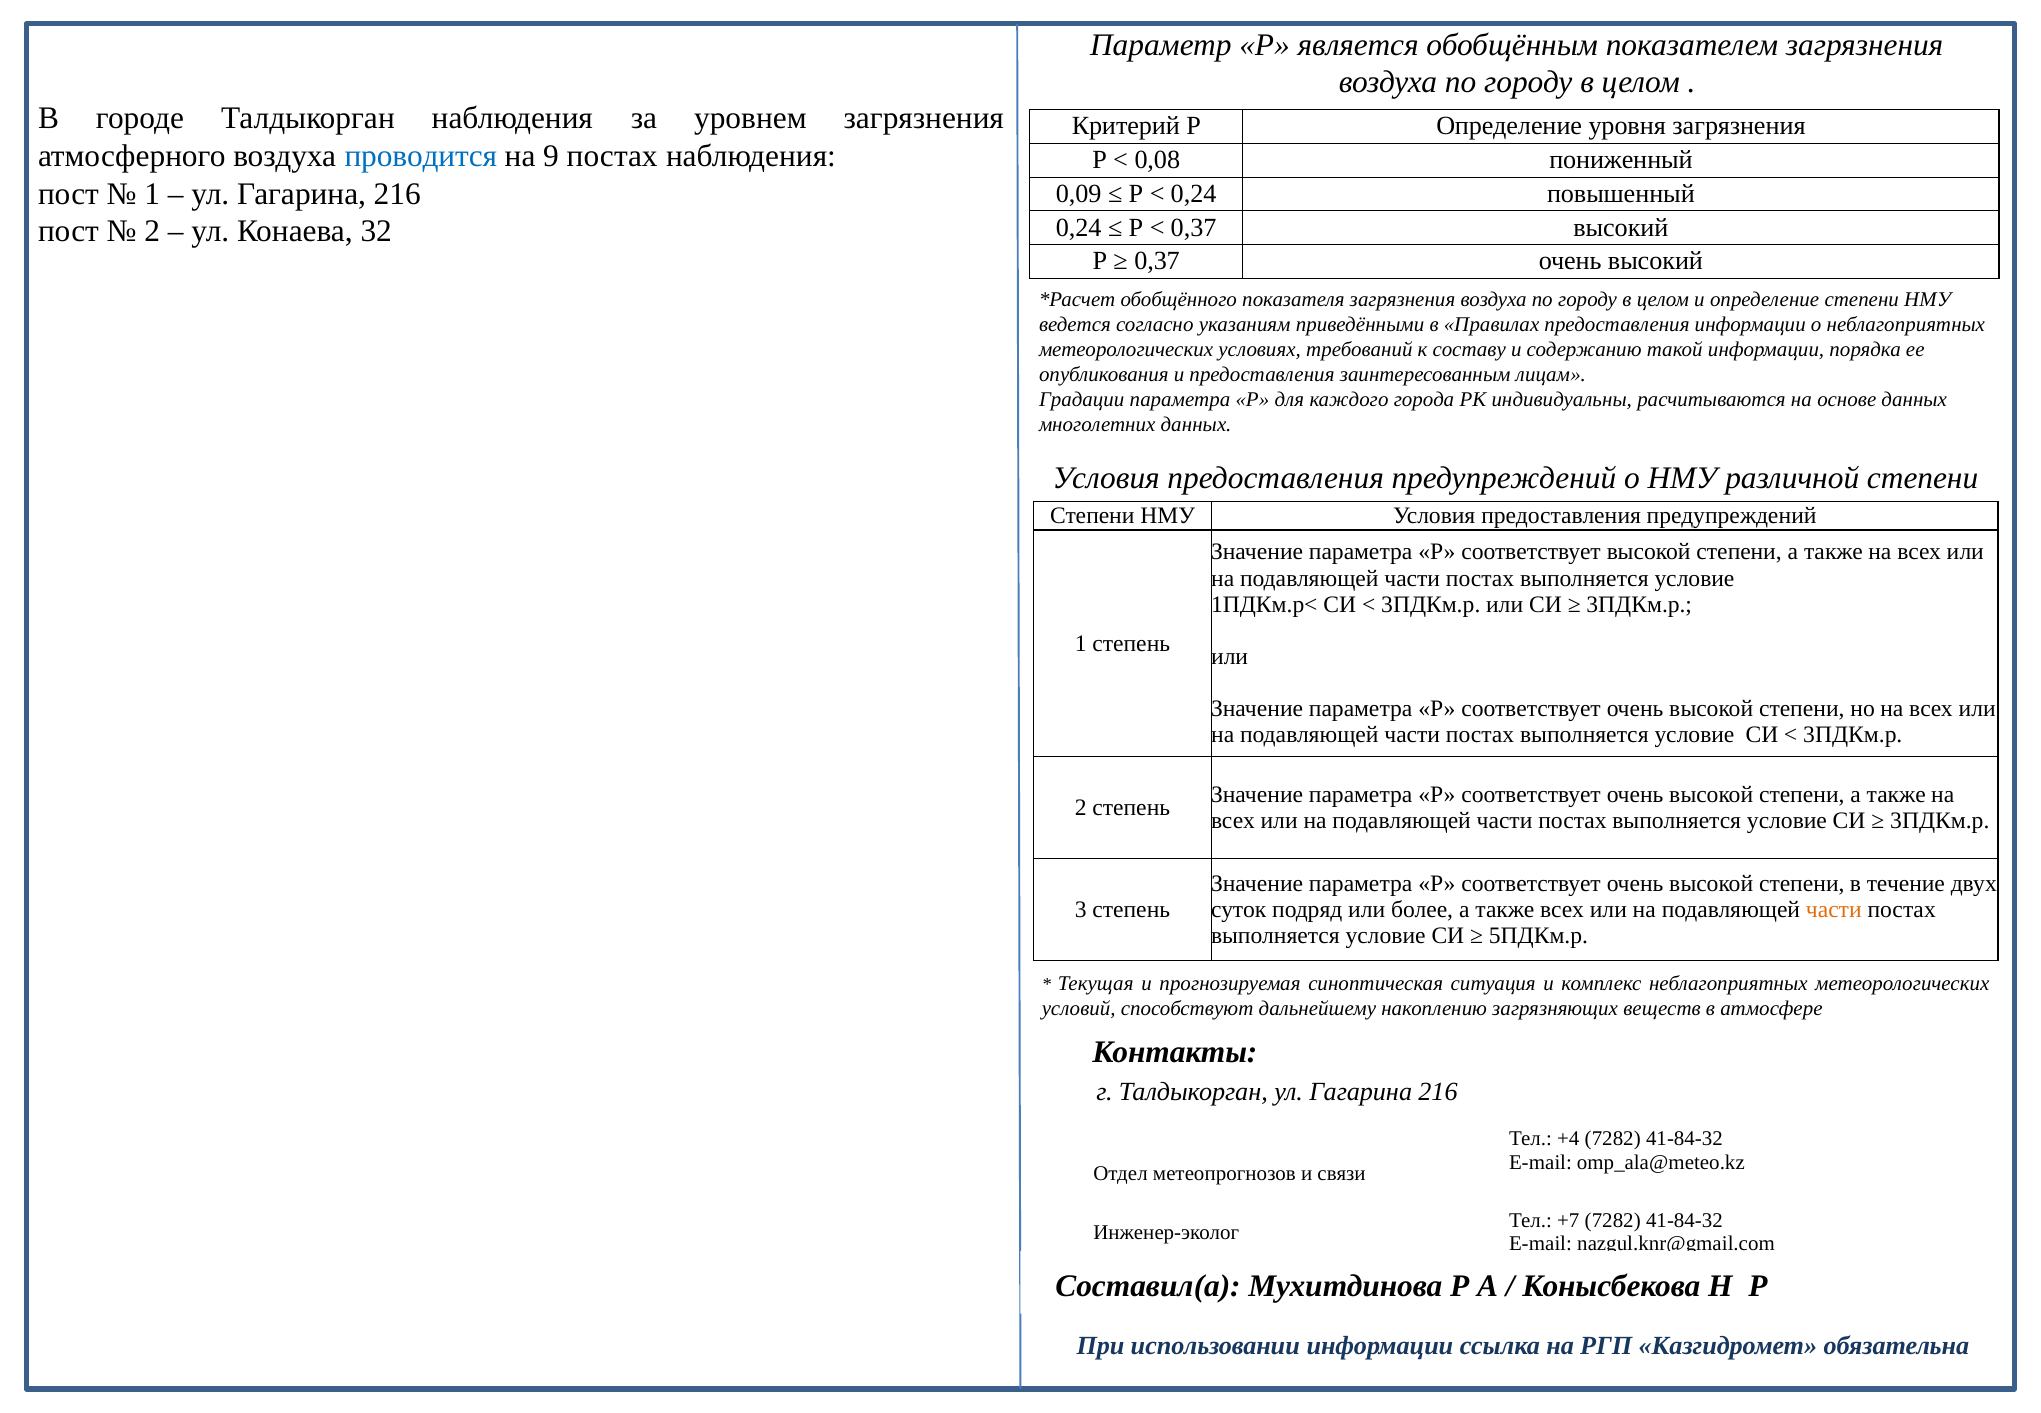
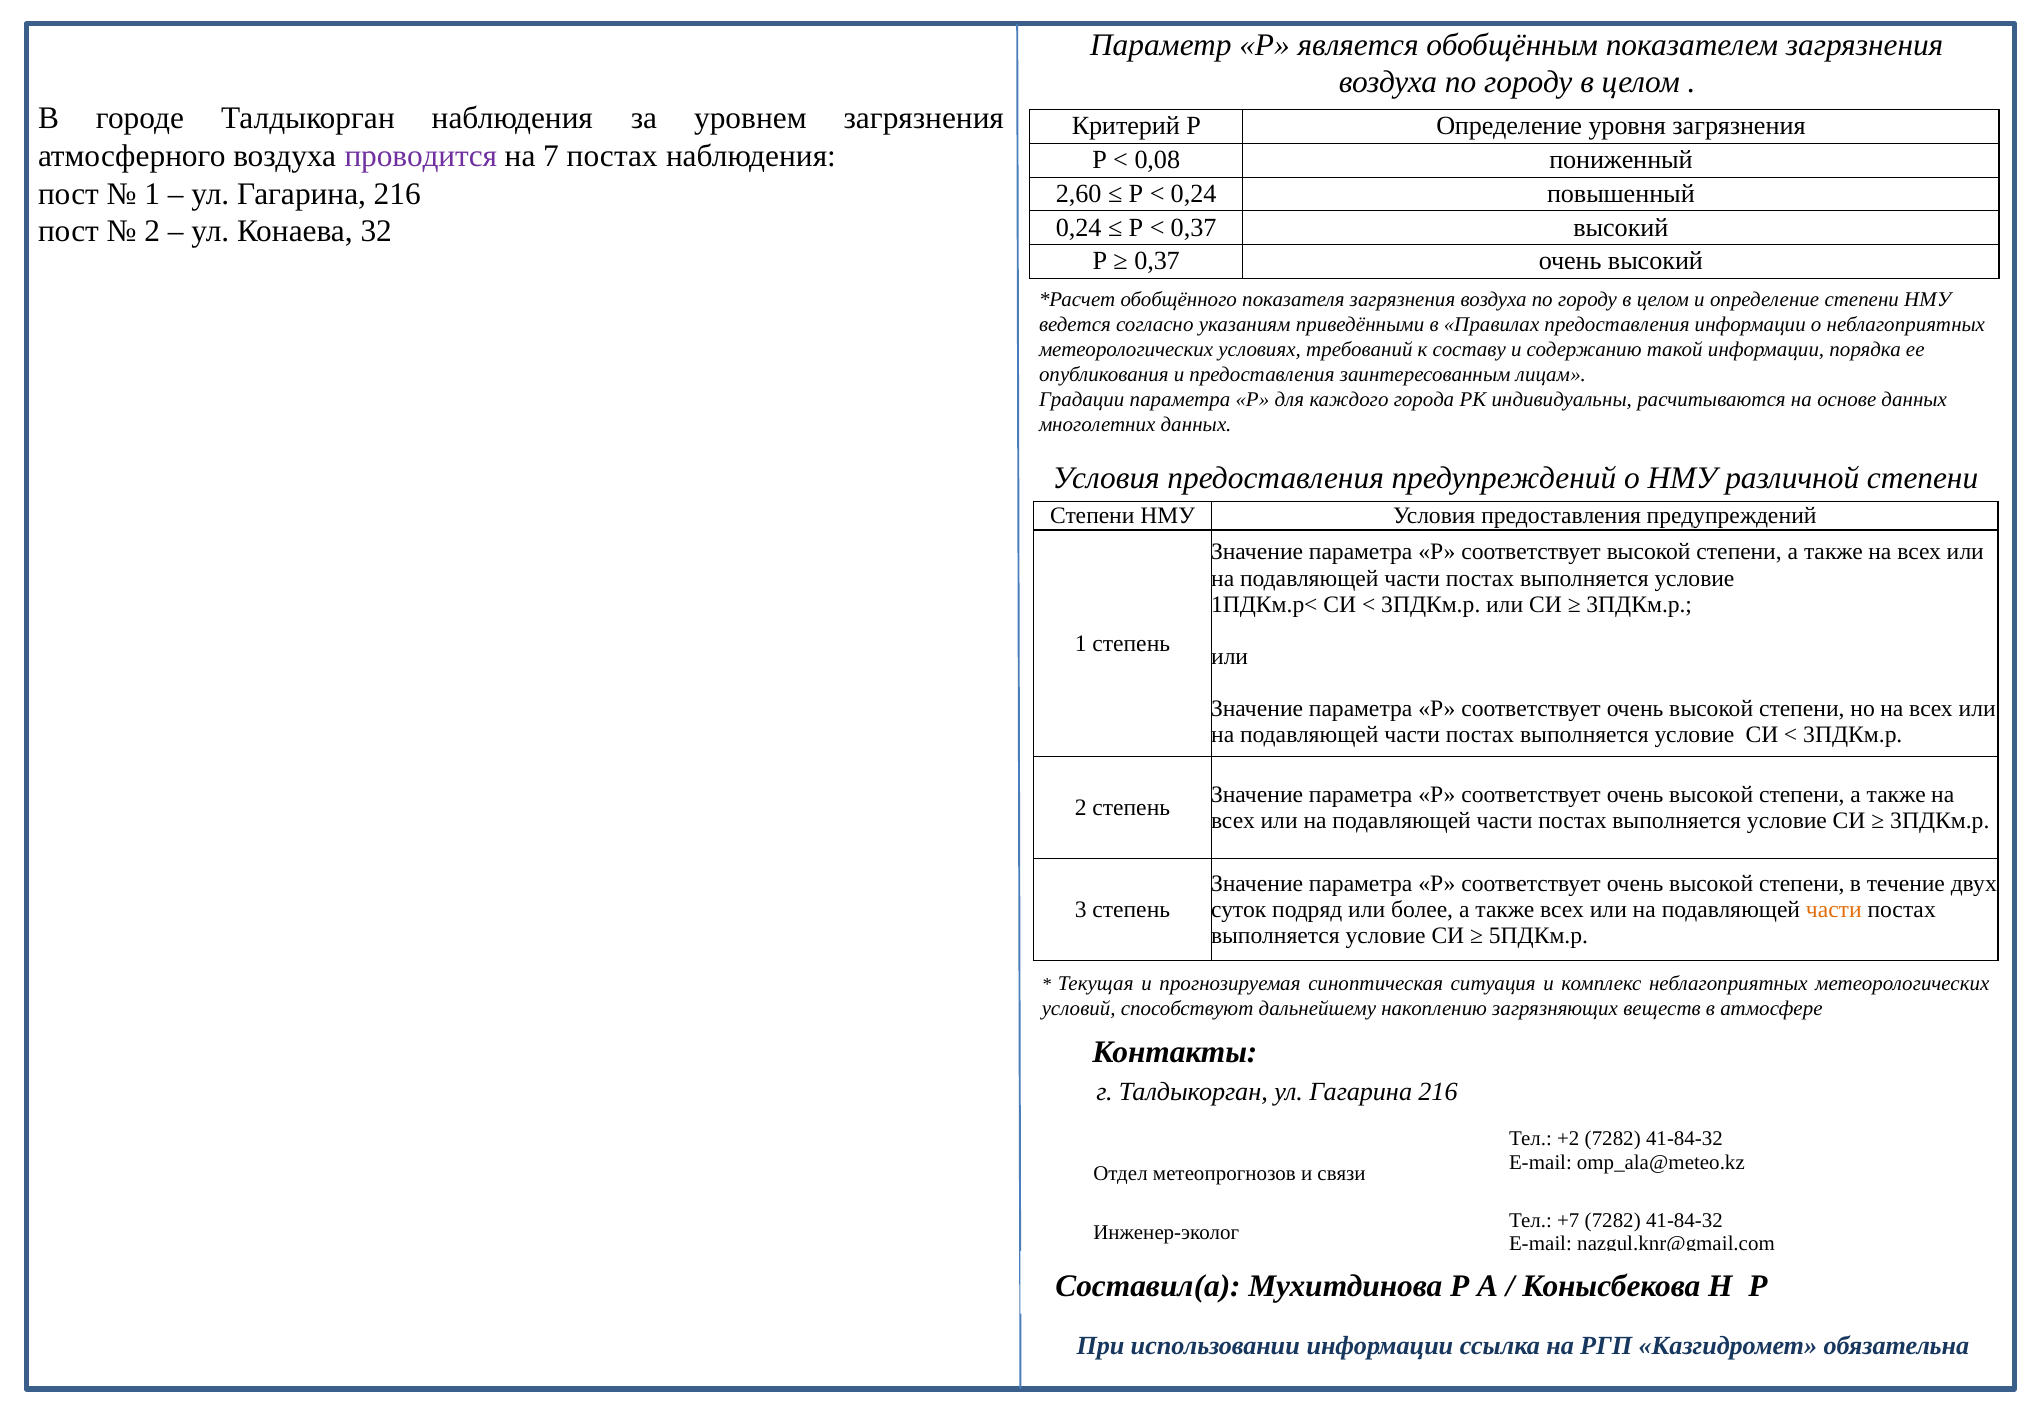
проводится colour: blue -> purple (421, 156)
9: 9 -> 7 (551, 156)
0,09: 0,09 -> 2,60 (1079, 194)
+4: +4 -> +2 (1568, 1139)
